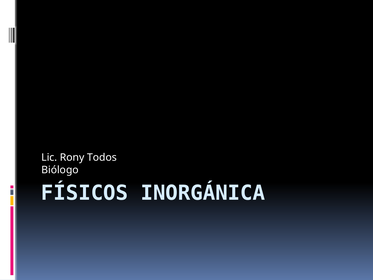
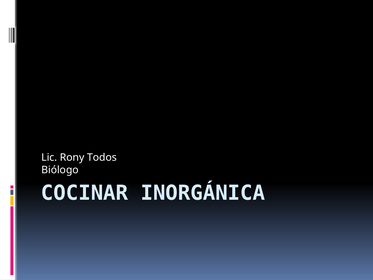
FÍSICOS: FÍSICOS -> COCINAR (85, 193)
